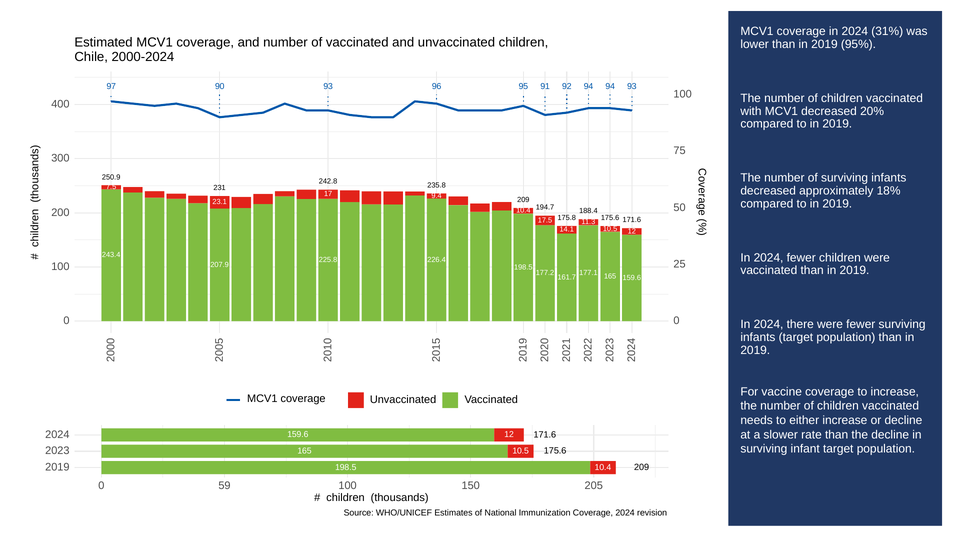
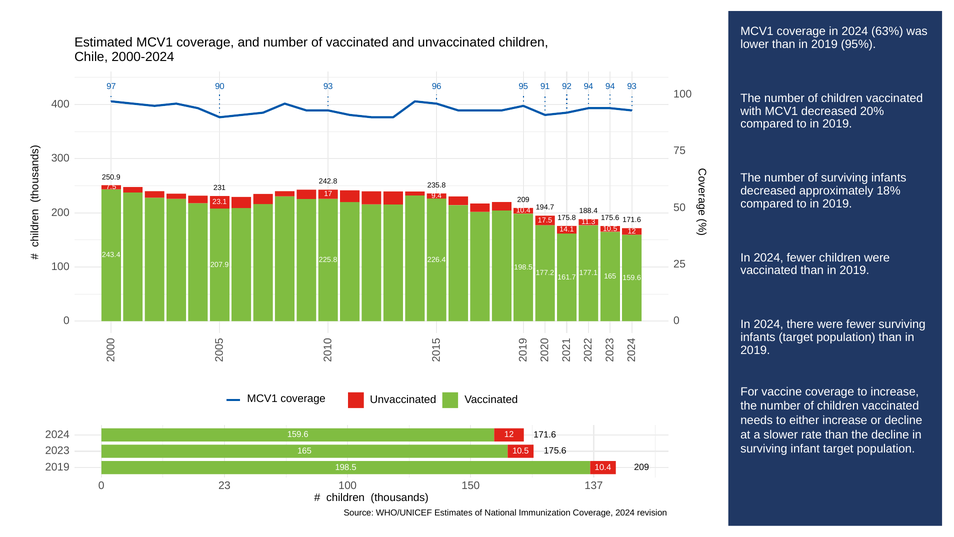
31%: 31% -> 63% (887, 31)
59: 59 -> 23 (224, 486)
205: 205 -> 137 (594, 486)
